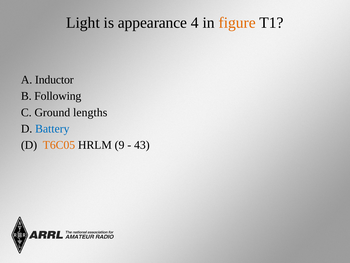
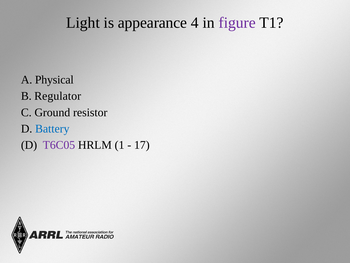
figure colour: orange -> purple (237, 23)
Inductor: Inductor -> Physical (54, 80)
Following: Following -> Regulator (58, 96)
lengths: lengths -> resistor (90, 112)
T6C05 colour: orange -> purple (59, 145)
9: 9 -> 1 (120, 145)
43: 43 -> 17 (142, 145)
